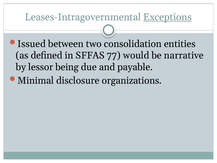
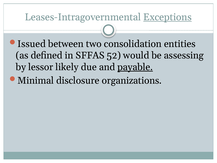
77: 77 -> 52 (114, 55)
narrative: narrative -> assessing (184, 55)
being: being -> likely (67, 67)
payable underline: none -> present (135, 67)
